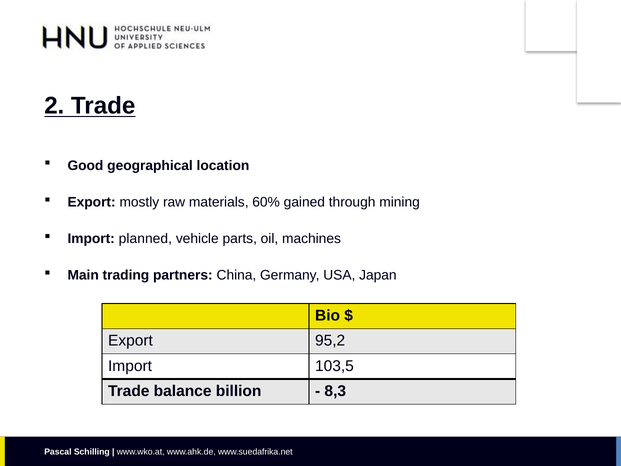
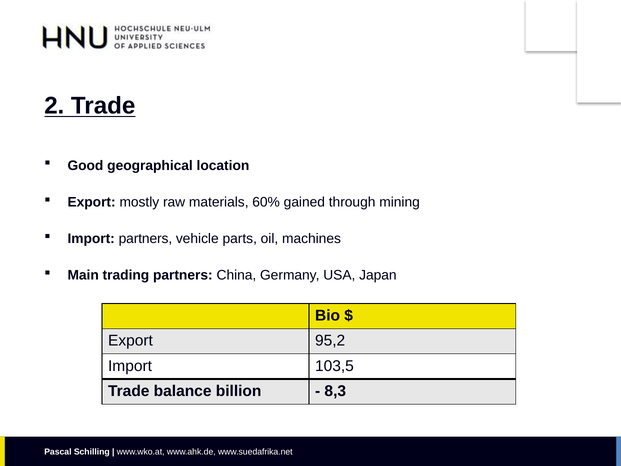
Import planned: planned -> partners (145, 239)
